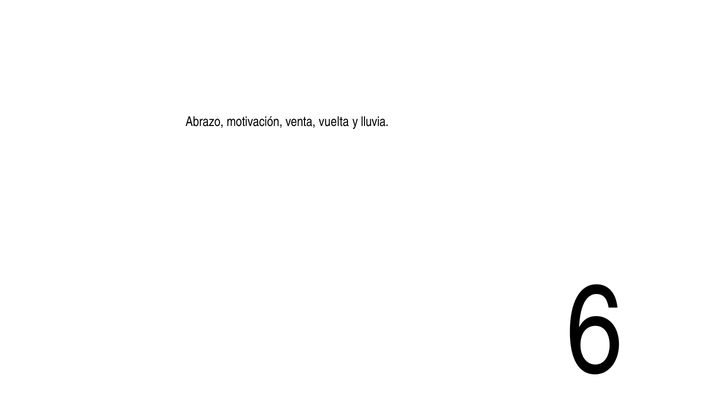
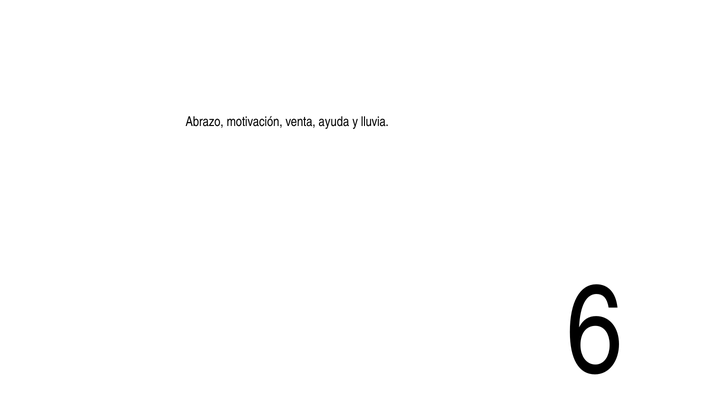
vuelta: vuelta -> ayuda (334, 122)
